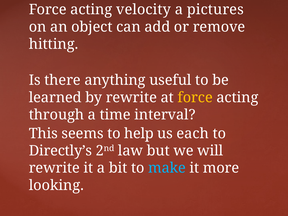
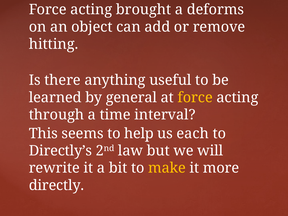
velocity: velocity -> brought (144, 10)
pictures: pictures -> deforms (215, 10)
by rewrite: rewrite -> general (131, 97)
make colour: light blue -> yellow (167, 168)
looking: looking -> directly (56, 185)
